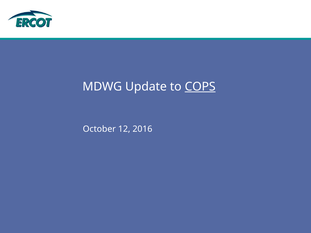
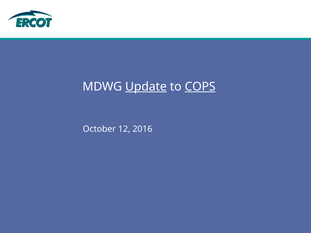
Update underline: none -> present (146, 87)
